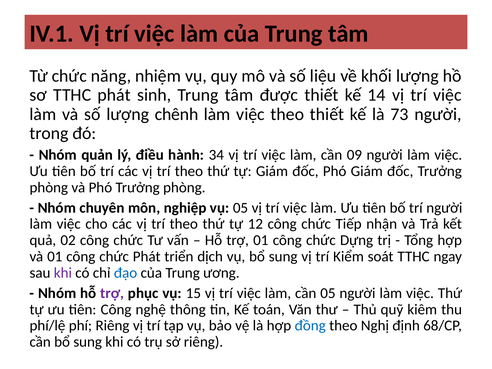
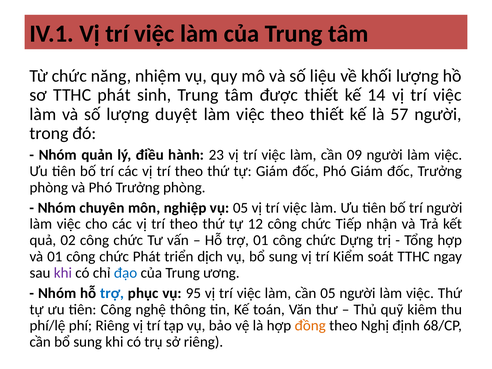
chênh: chênh -> duyệt (176, 114)
73: 73 -> 57 (400, 114)
34: 34 -> 23 (216, 155)
trợ colour: purple -> blue (112, 293)
15: 15 -> 95 (193, 293)
đồng colour: blue -> orange (310, 326)
